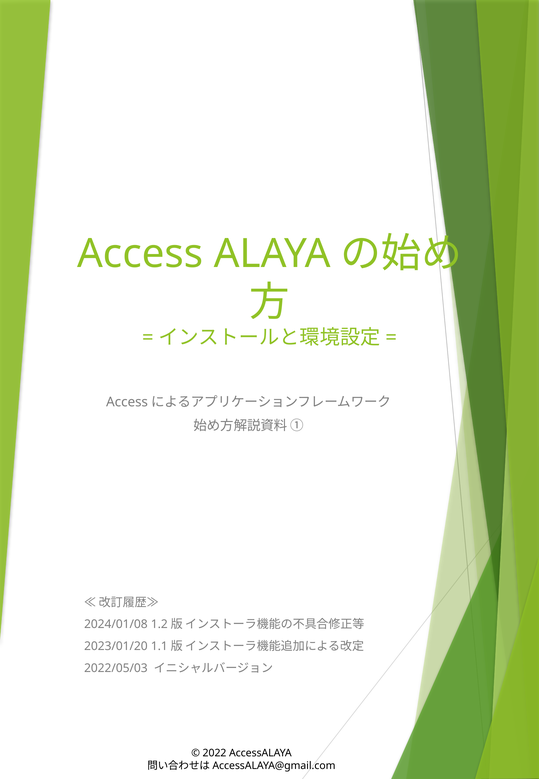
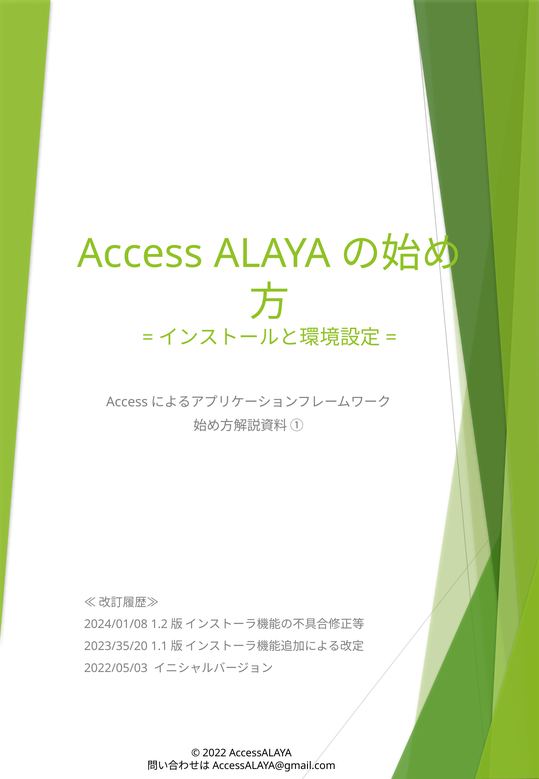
2023/01/20: 2023/01/20 -> 2023/35/20 (116, 646)
